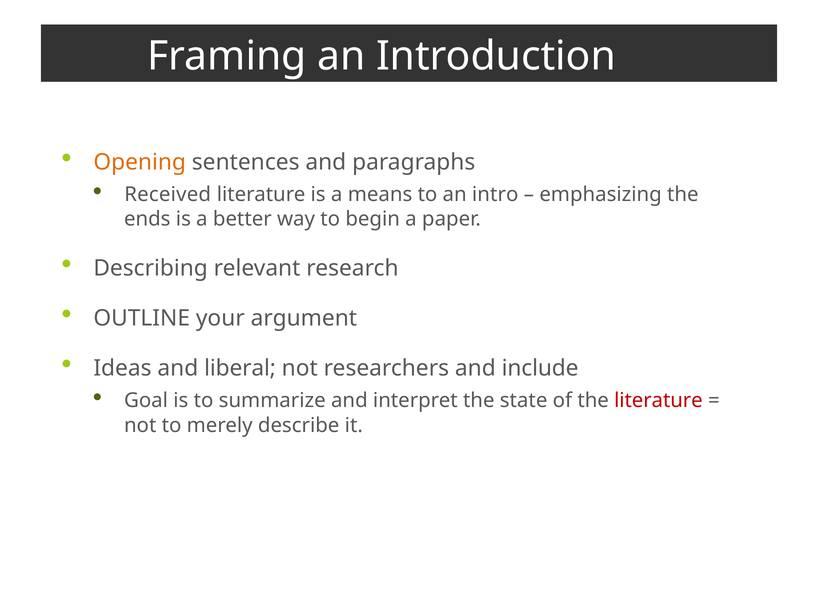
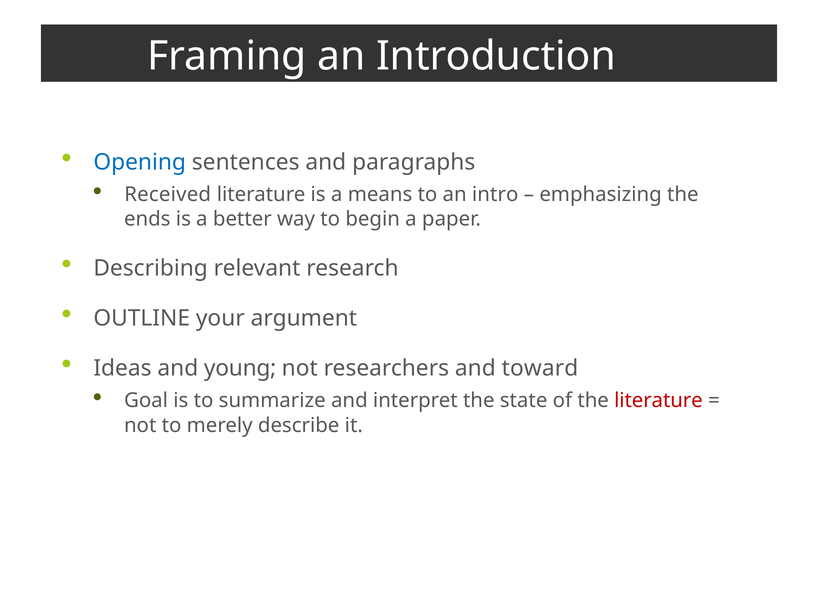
Opening colour: orange -> blue (140, 162)
liberal: liberal -> young (240, 368)
include: include -> toward (540, 368)
